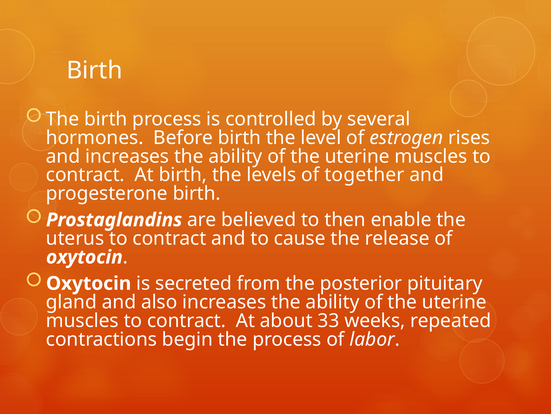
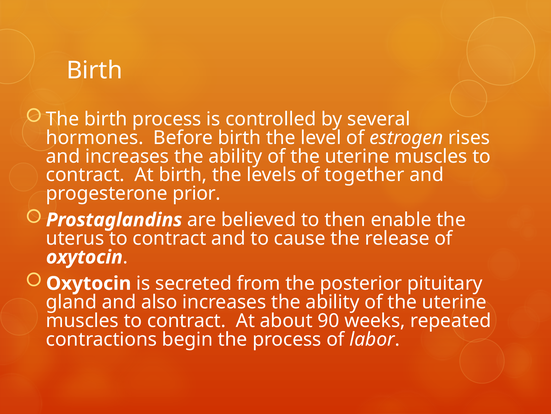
progesterone birth: birth -> prior (197, 193)
33: 33 -> 90 (329, 320)
